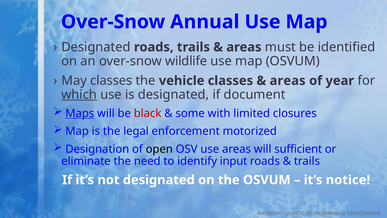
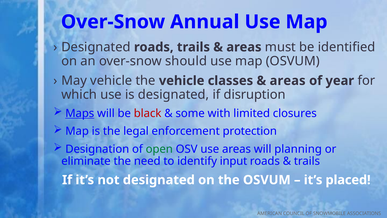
wildlife: wildlife -> should (186, 61)
May classes: classes -> vehicle (111, 81)
which underline: present -> none (79, 95)
document: document -> disruption (255, 95)
motorized: motorized -> protection (250, 131)
open colour: black -> green (159, 149)
sufficient: sufficient -> planning (298, 149)
notice: notice -> placed (348, 180)
